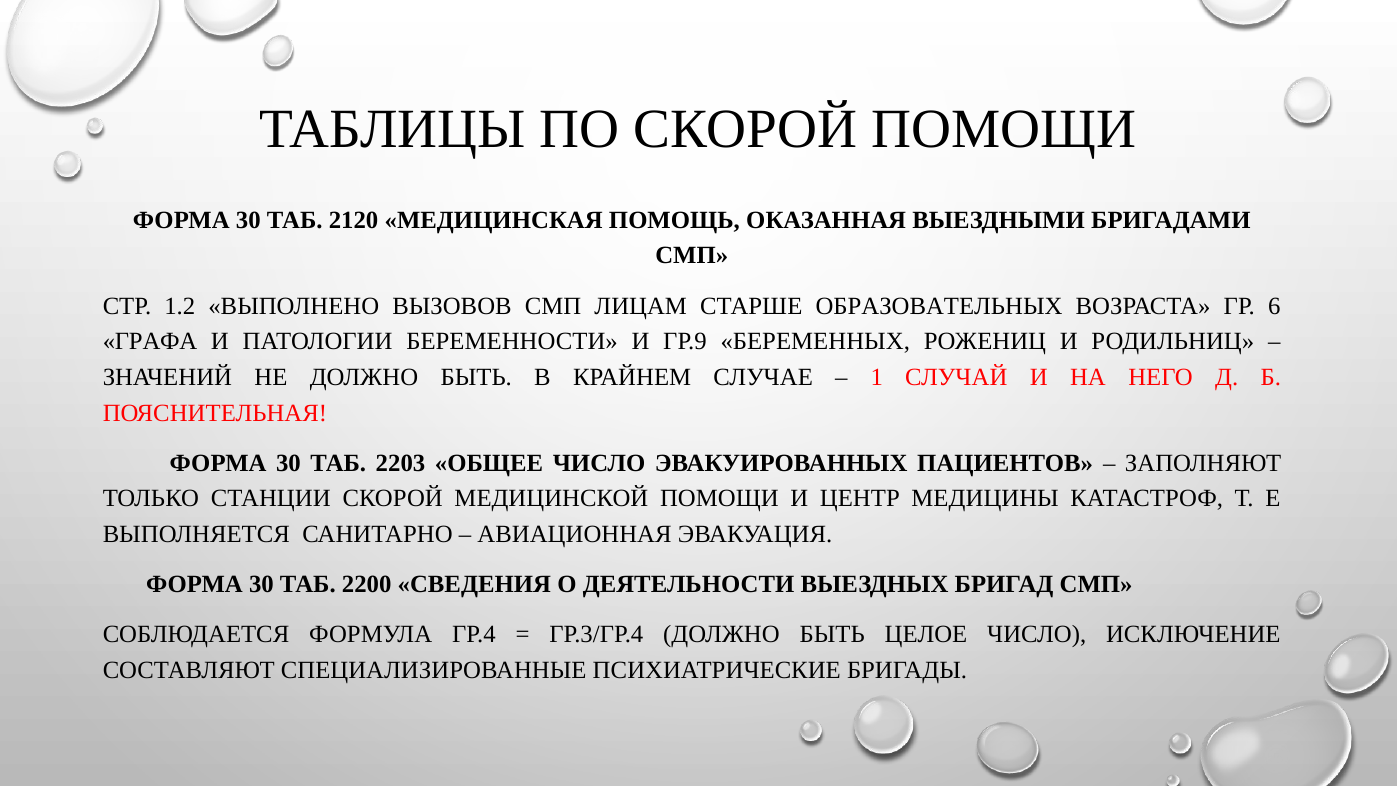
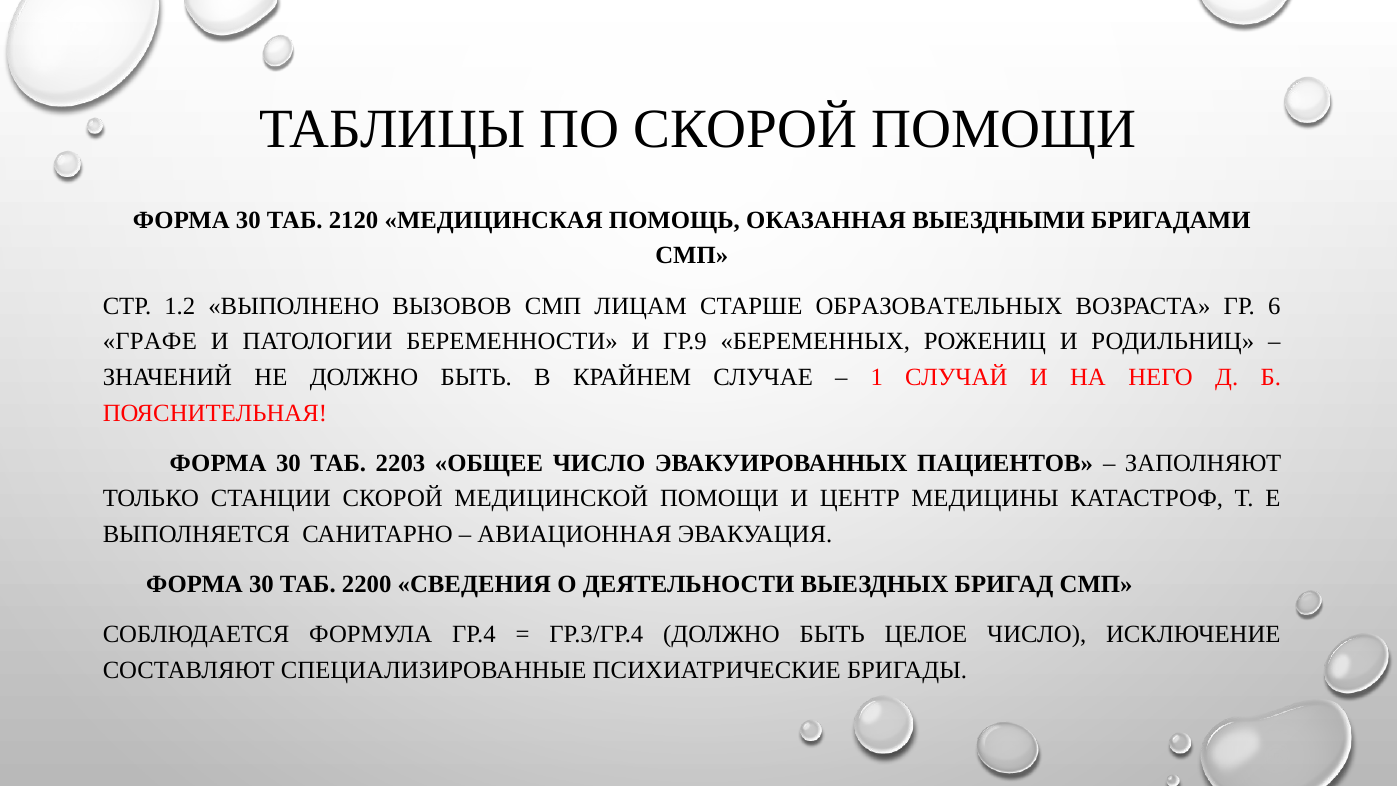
ГРАФА: ГРАФА -> ГРАФЕ (150, 342)
